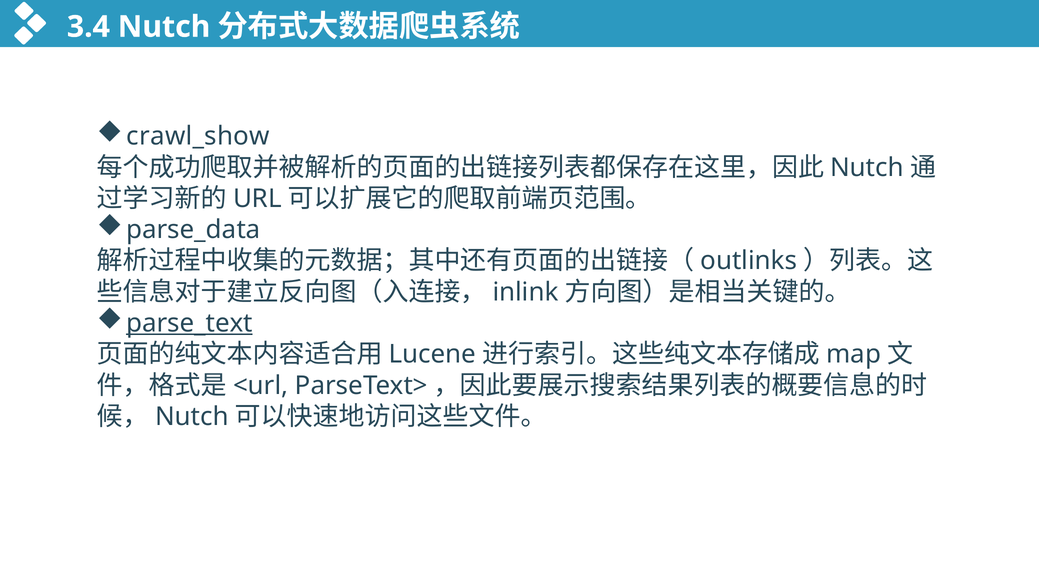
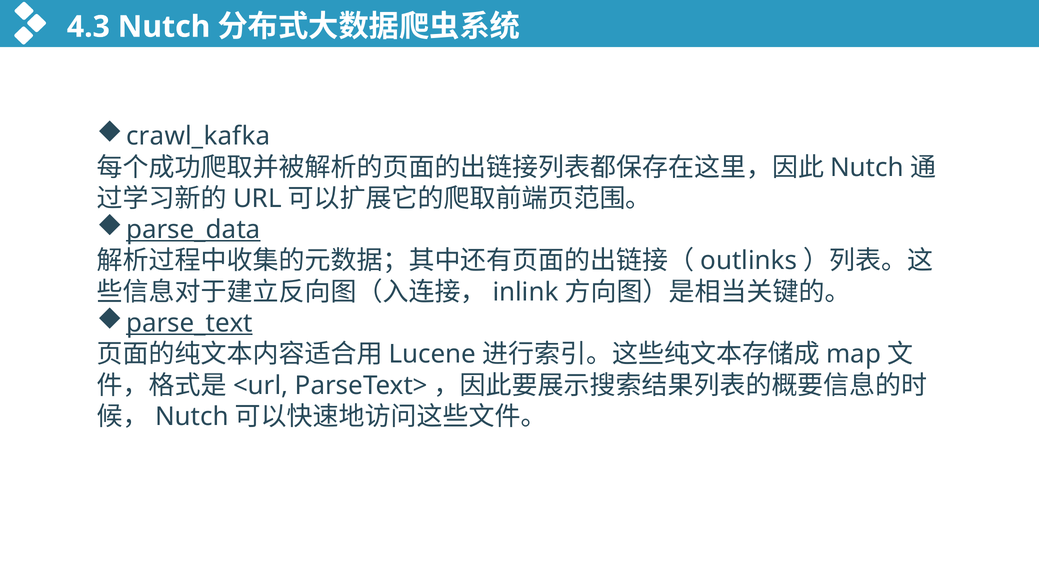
3.4: 3.4 -> 4.3 (88, 27)
crawl_show: crawl_show -> crawl_kafka (198, 136)
parse_data underline: none -> present (193, 230)
